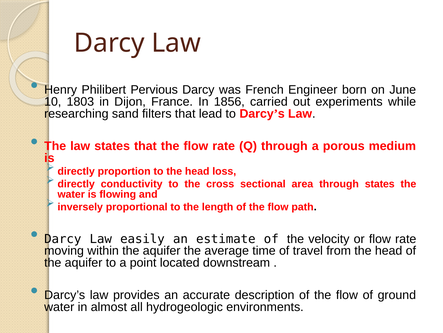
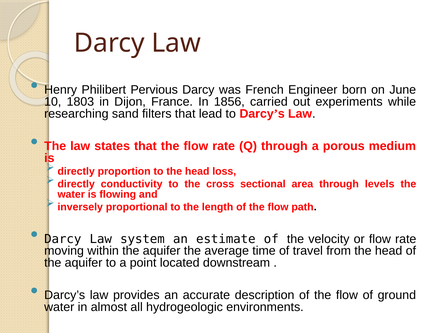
through states: states -> levels (380, 184)
easily: easily -> system (142, 238)
